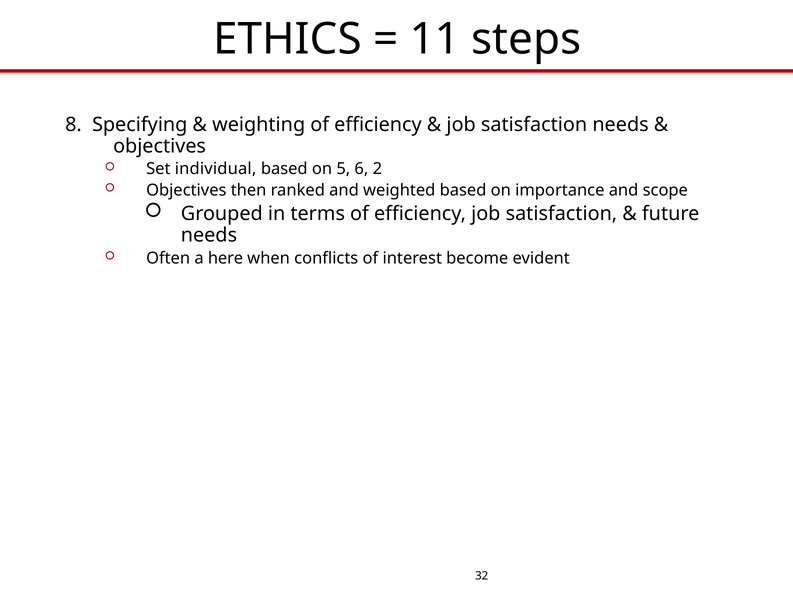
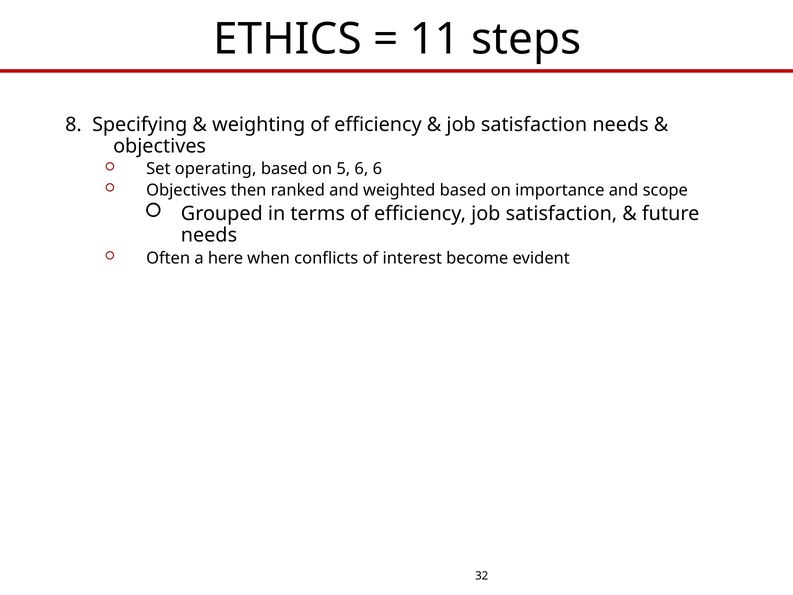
individual: individual -> operating (216, 169)
6 2: 2 -> 6 (377, 169)
